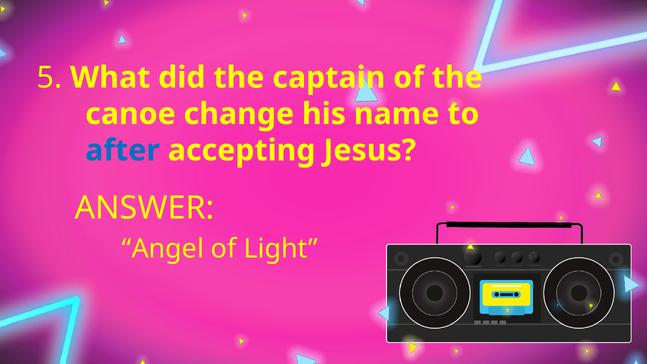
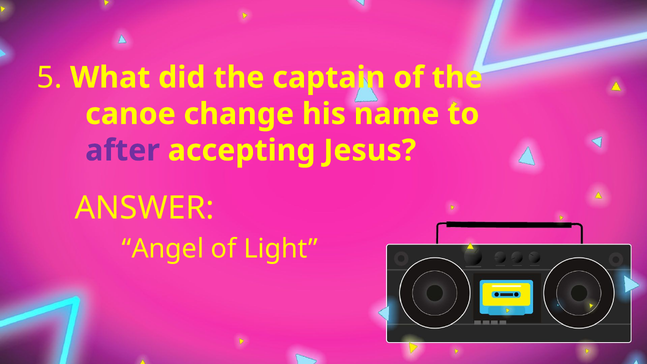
after colour: blue -> purple (123, 150)
